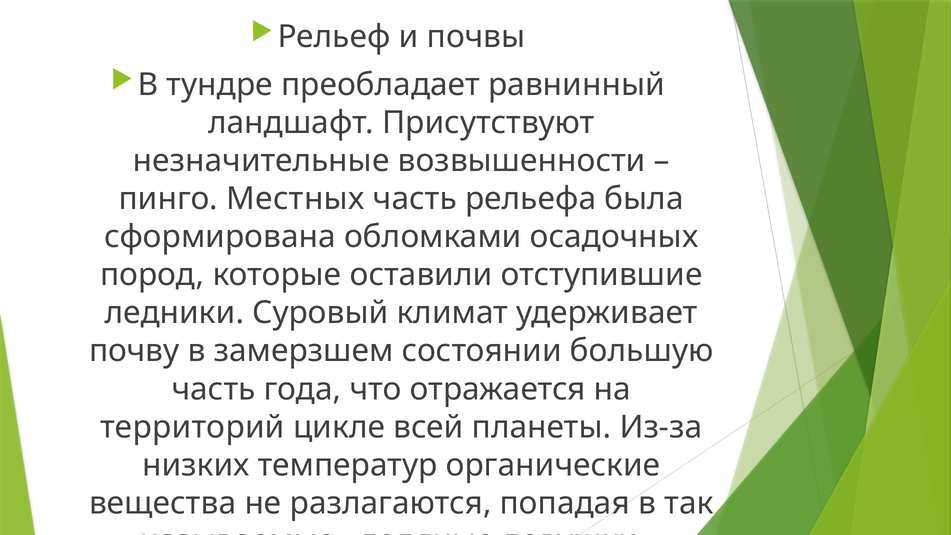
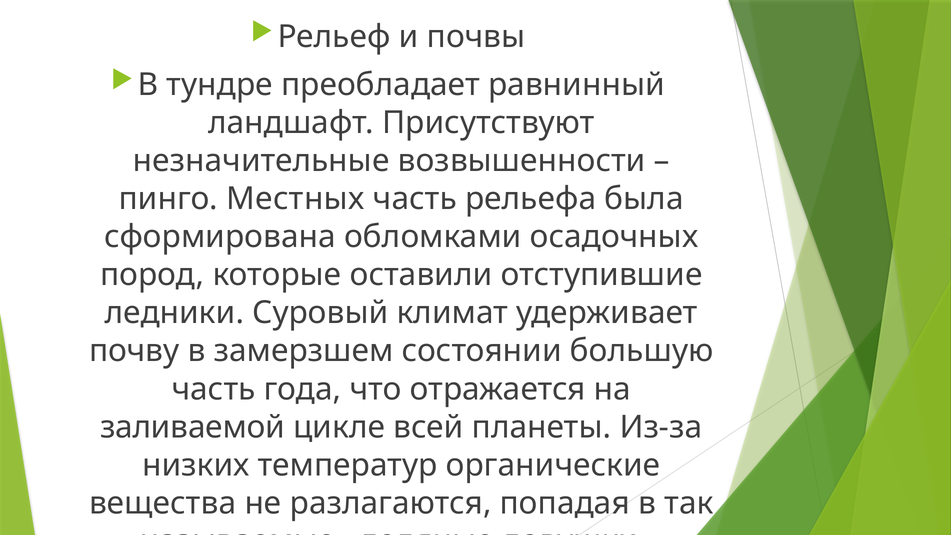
территорий: территорий -> заливаемой (193, 427)
